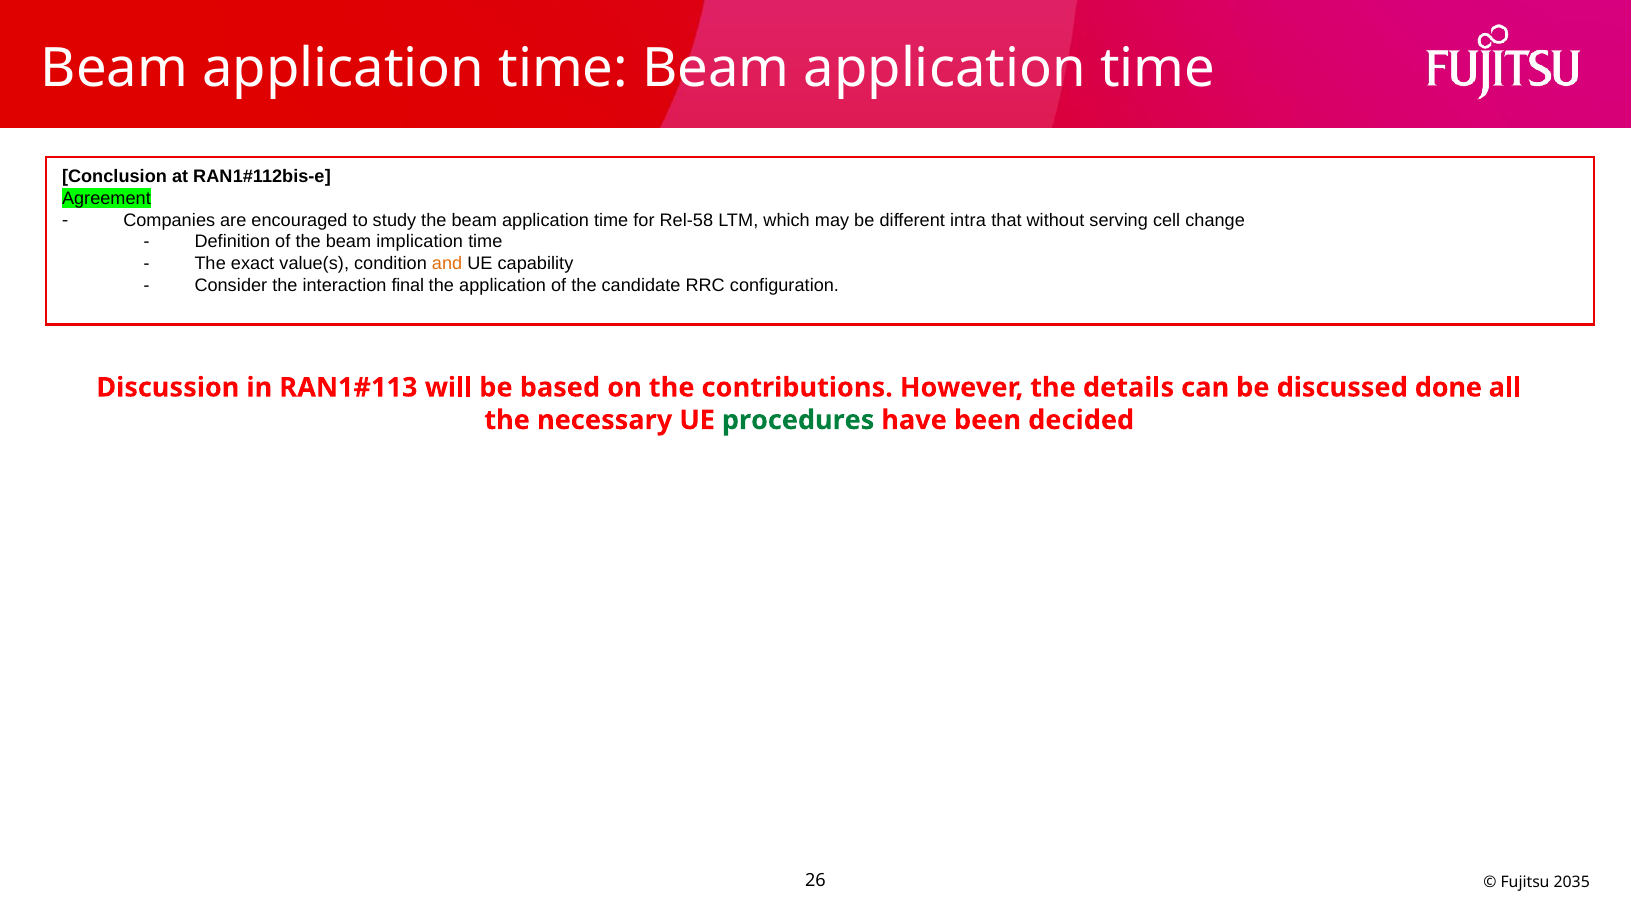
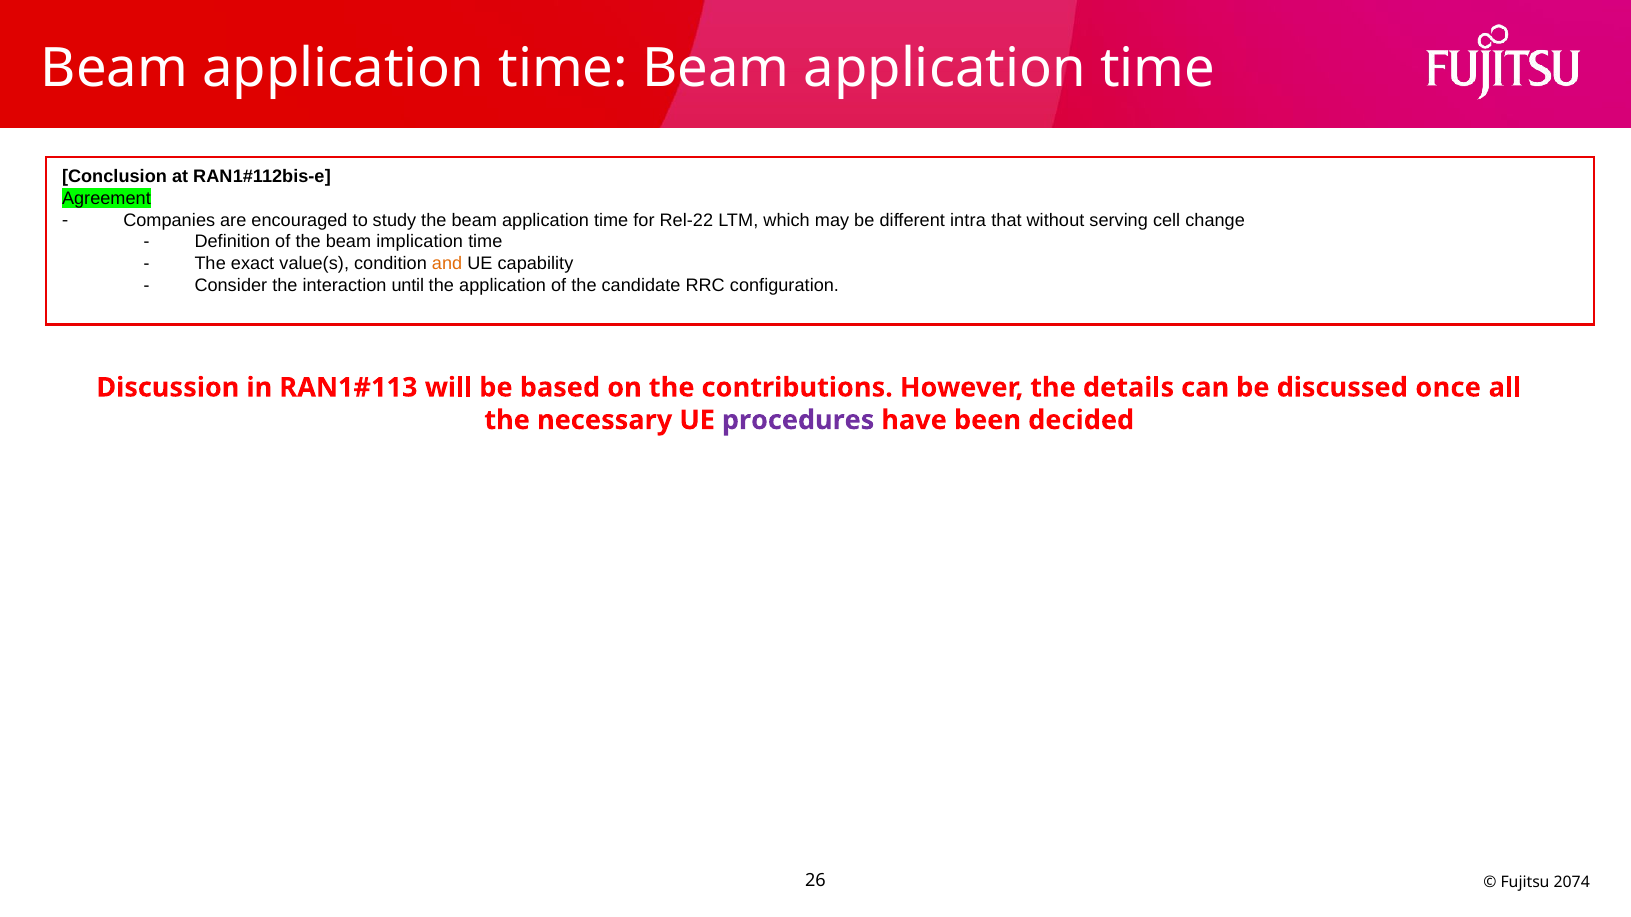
Rel-58: Rel-58 -> Rel-22 (686, 220)
final: final -> until (408, 285)
done: done -> once (1448, 388)
procedures colour: green -> purple (798, 420)
2035: 2035 -> 2074 (1572, 883)
